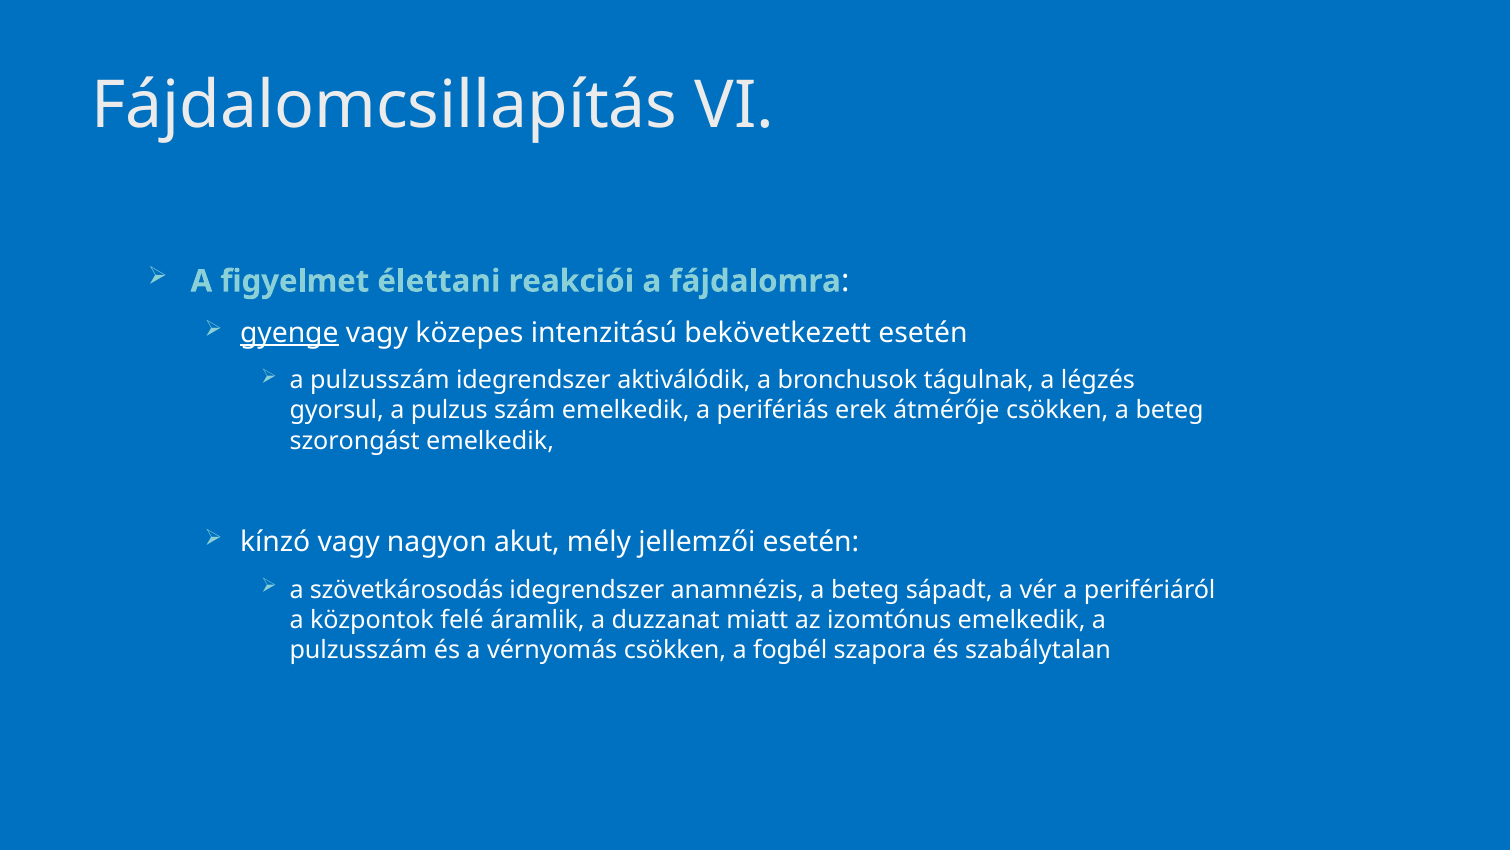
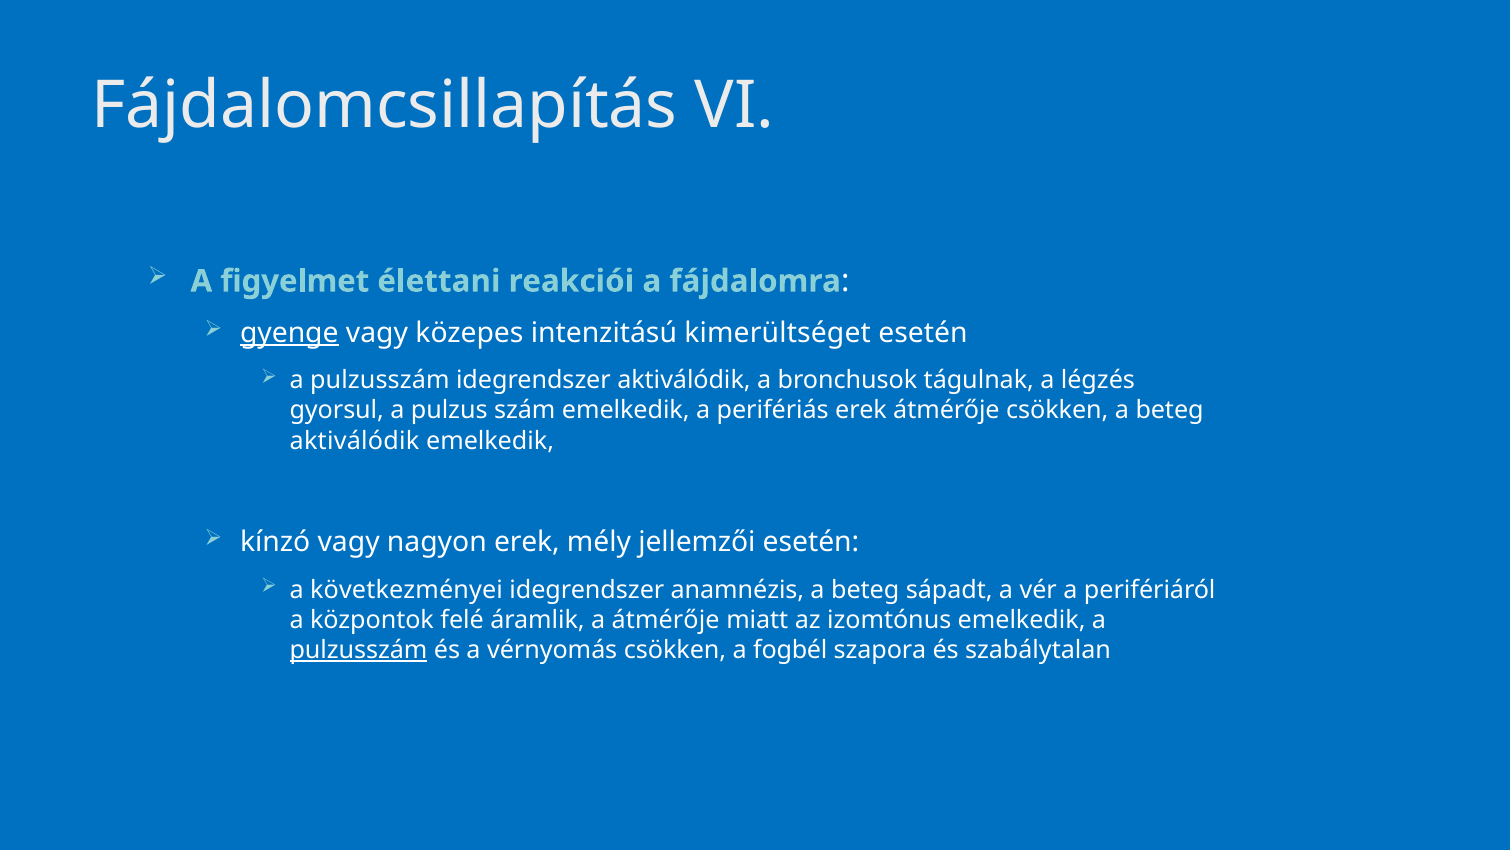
bekövetkezett: bekövetkezett -> kimerültséget (778, 332)
szorongást: szorongást -> aktiválódik (354, 440)
nagyon akut: akut -> erek (527, 542)
szövetkárosodás: szövetkárosodás -> következményei (406, 590)
a duzzanat: duzzanat -> átmérője (666, 620)
pulzusszám underline: none -> present (359, 650)
